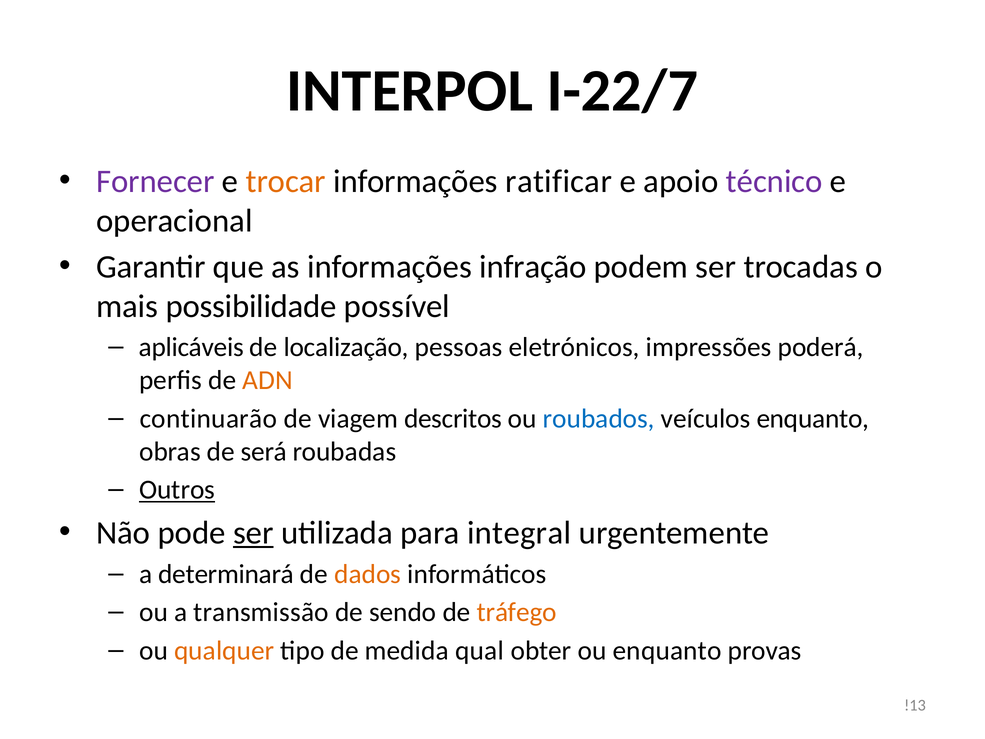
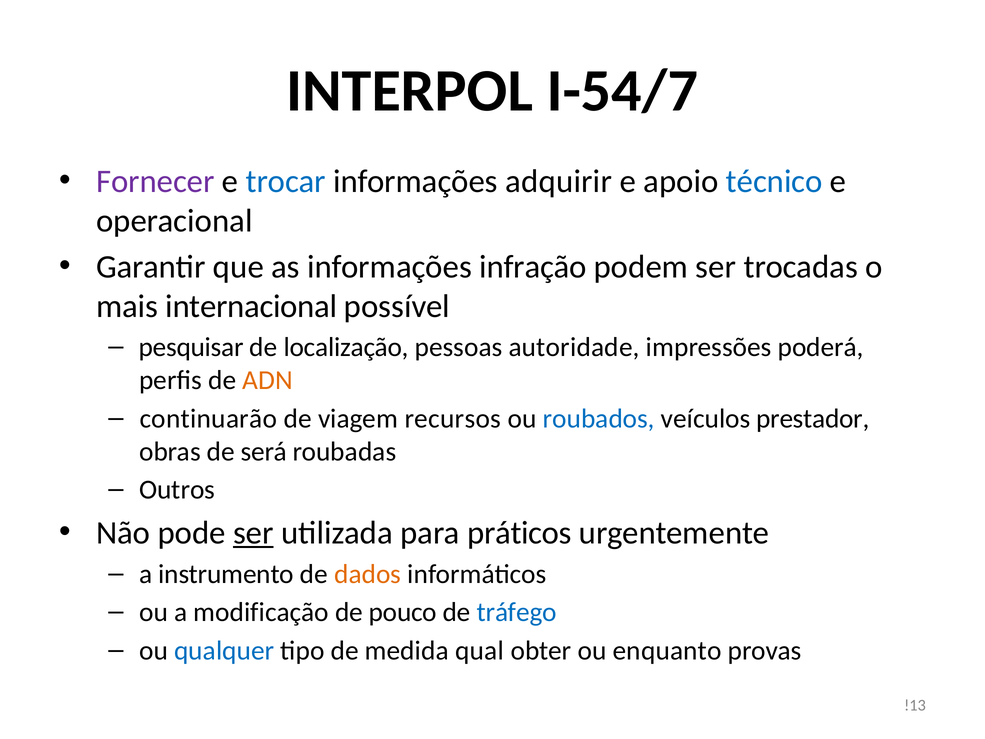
I-22/7: I-22/7 -> I-54/7 (622, 91)
trocar colour: orange -> blue (286, 181)
ratificar: ratificar -> adquirir (559, 181)
técnico colour: purple -> blue (774, 181)
possibilidade: possibilidade -> internacional (251, 306)
aplicáveis: aplicáveis -> pesquisar (191, 347)
eletrónicos: eletrónicos -> autoridade (574, 347)
descritos: descritos -> recursos (453, 418)
veículos enquanto: enquanto -> prestador (813, 418)
Outros underline: present -> none (177, 490)
integral: integral -> práticos (519, 533)
determinará: determinará -> instrumento (226, 574)
transmissão: transmissão -> modificação (261, 612)
sendo: sendo -> pouco (403, 612)
tráfego colour: orange -> blue (517, 612)
qualquer colour: orange -> blue (224, 651)
